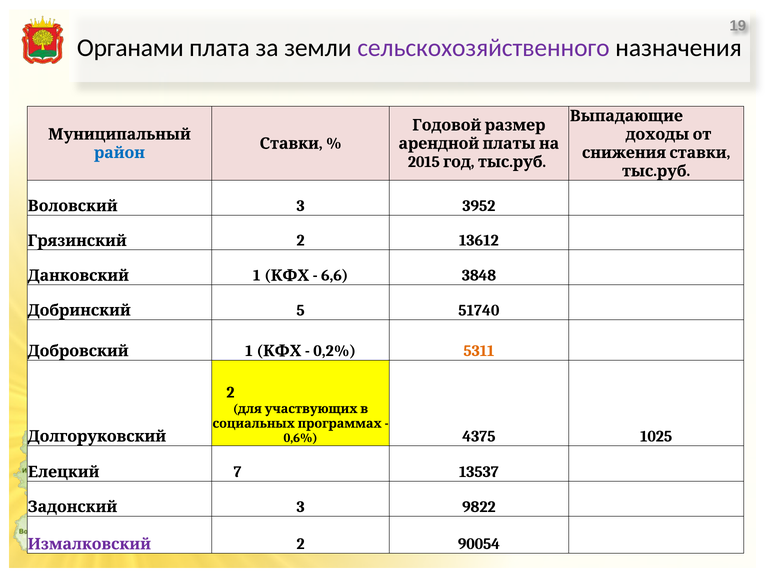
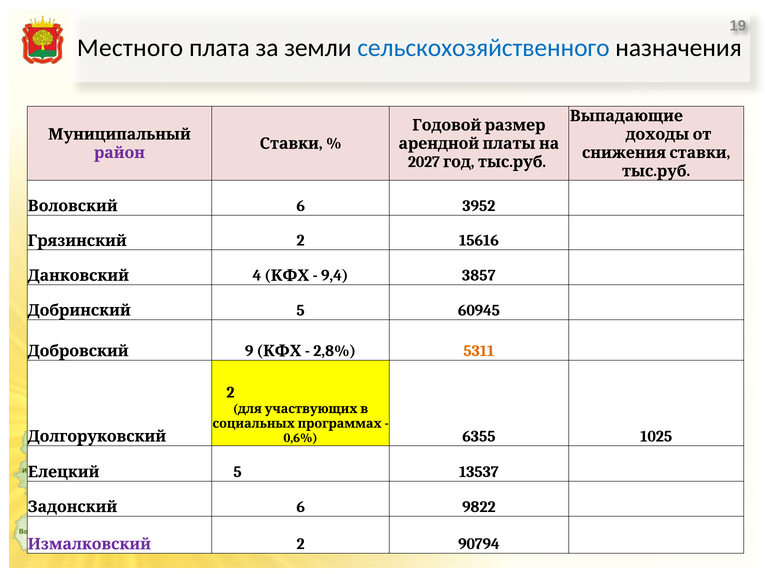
Органами: Органами -> Местного (130, 48)
сельскохозяйственного colour: purple -> blue (483, 48)
район colour: blue -> purple (119, 153)
2015: 2015 -> 2027 (424, 162)
3: 3 -> 6 (301, 206)
13612: 13612 -> 15616 (479, 241)
1: 1 -> 4 (257, 275)
6,6: 6,6 -> 9,4 (335, 275)
3848: 3848 -> 3857 (479, 275)
51740: 51740 -> 60945 (479, 310)
1: 1 -> 9 (249, 351)
0,2%: 0,2% -> 2,8% (335, 351)
4375: 4375 -> 6355 (479, 436)
7: 7 -> 5 (238, 472)
3: 3 -> 6 (301, 507)
90054: 90054 -> 90794 (479, 544)
